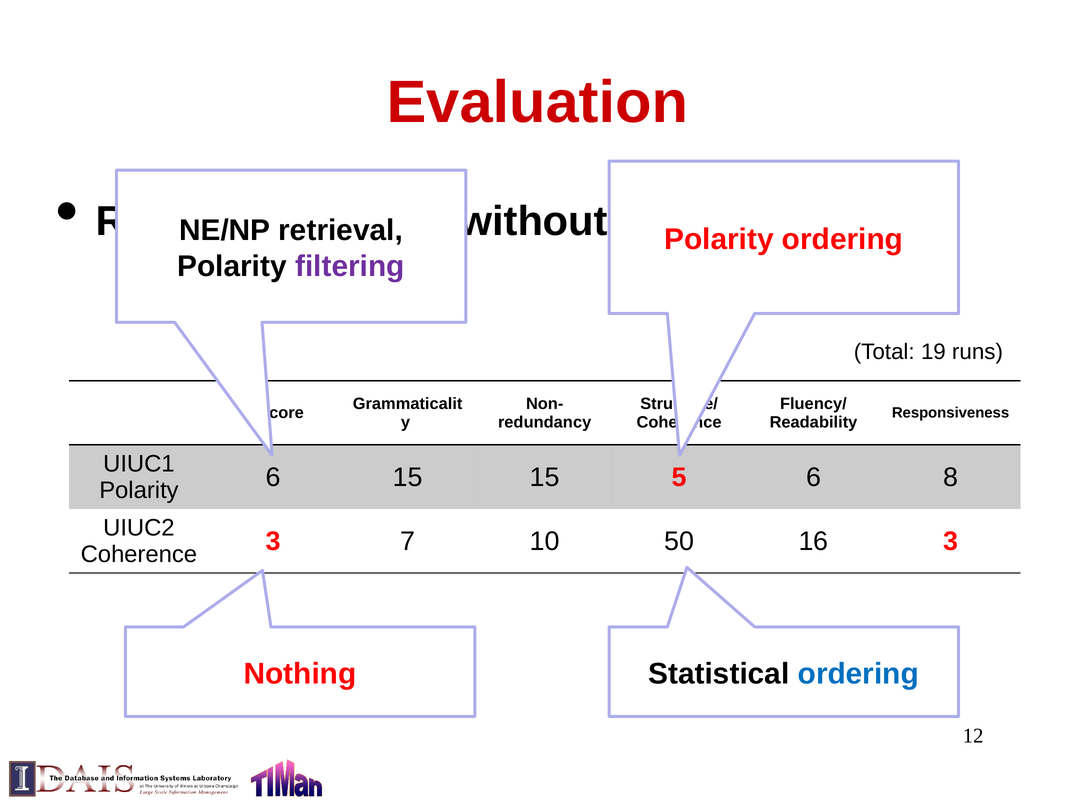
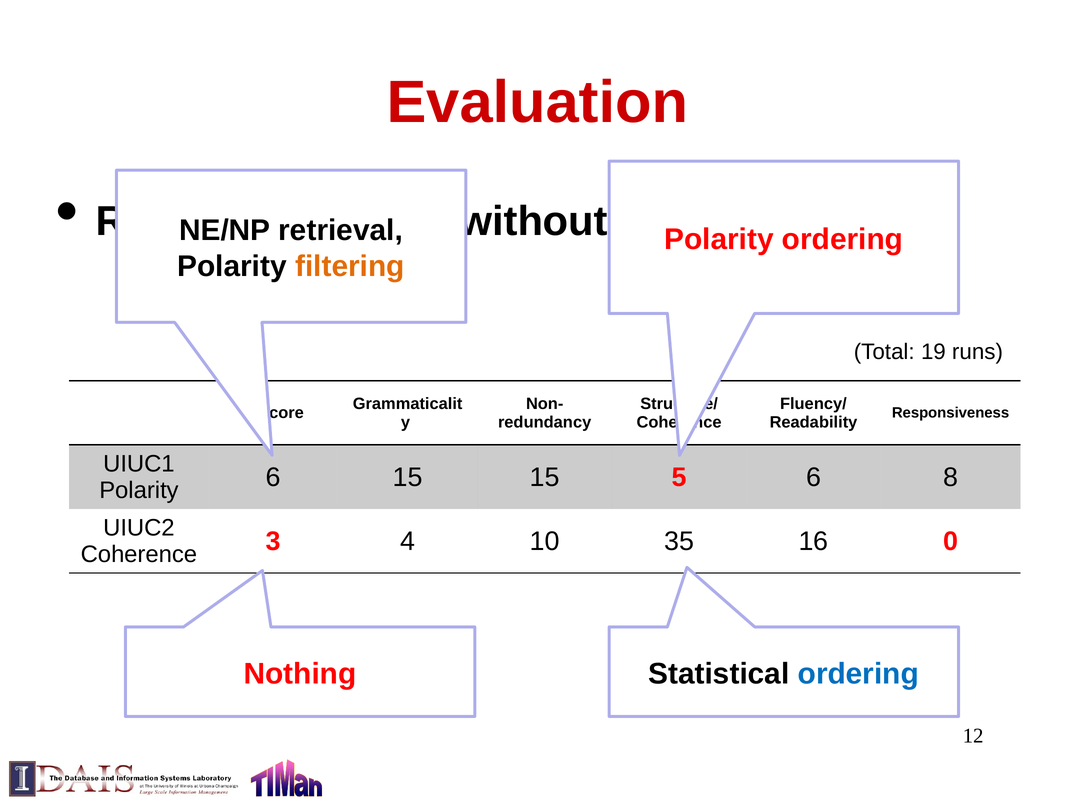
filtering colour: purple -> orange (350, 266)
7: 7 -> 4 (408, 542)
50: 50 -> 35 (679, 542)
16 3: 3 -> 0 (951, 542)
